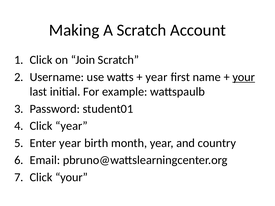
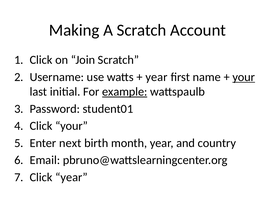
example underline: none -> present (125, 92)
Click year: year -> your (71, 126)
Enter year: year -> next (70, 143)
Click your: your -> year (71, 177)
